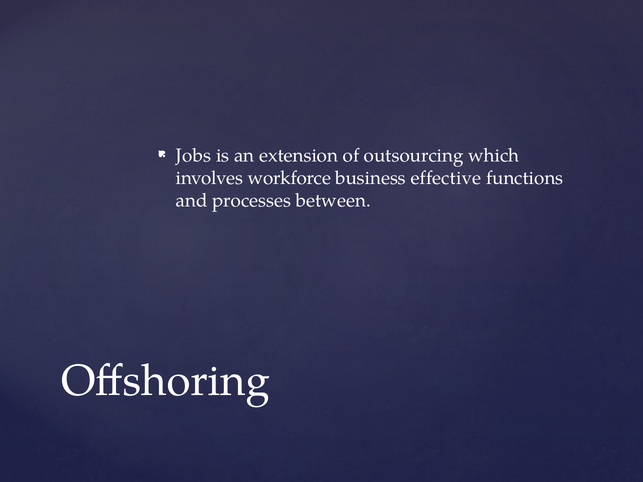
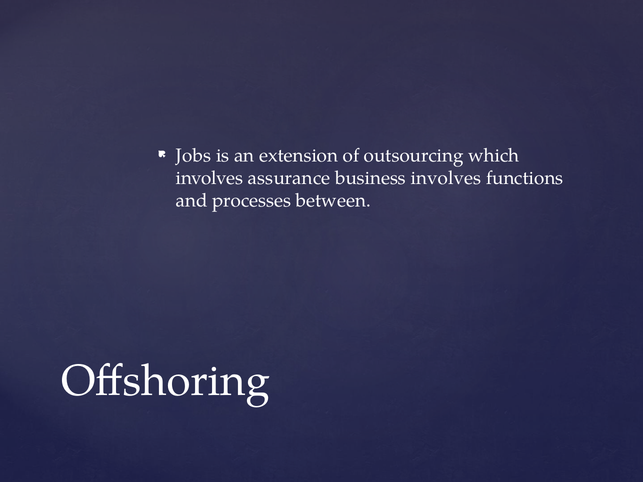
workforce: workforce -> assurance (289, 178)
business effective: effective -> involves (446, 178)
